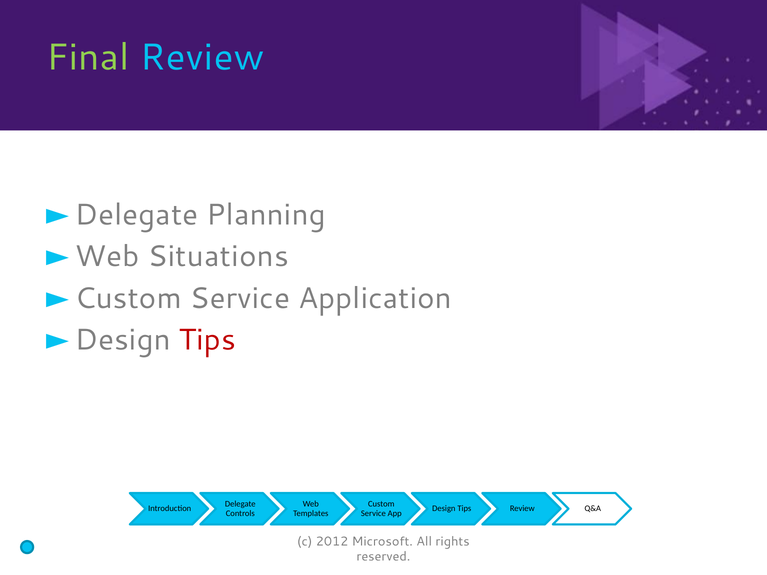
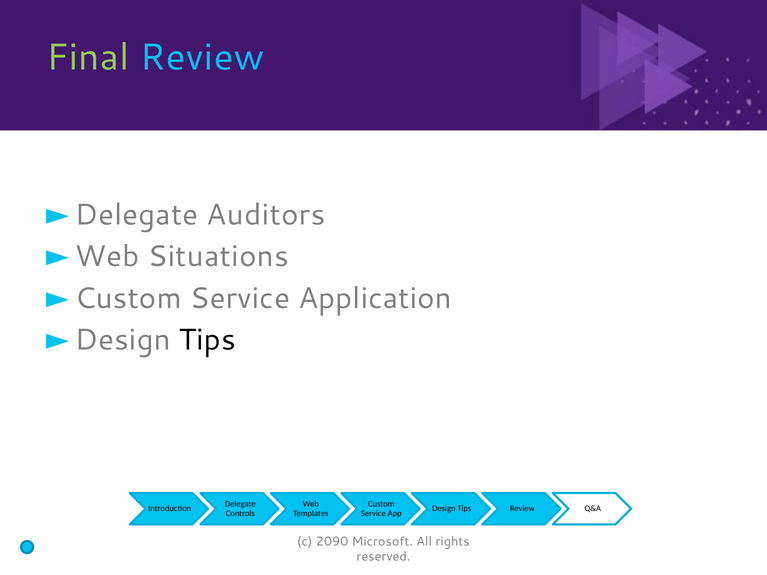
Planning: Planning -> Auditors (266, 215)
Tips colour: red -> black (207, 340)
2012: 2012 -> 2090 (332, 542)
